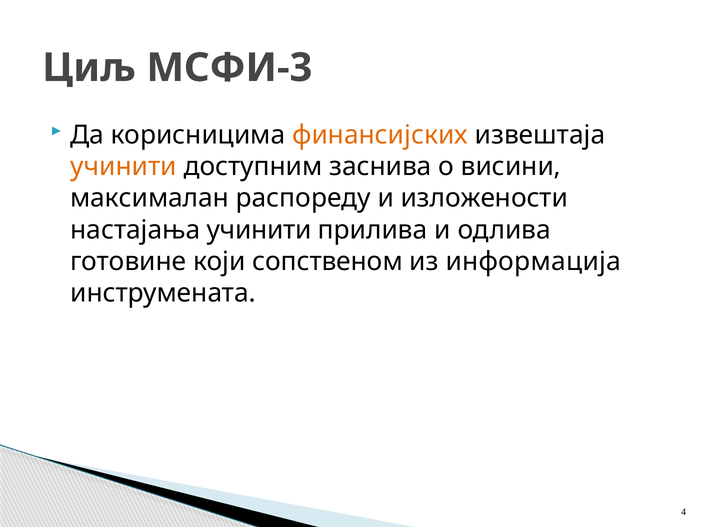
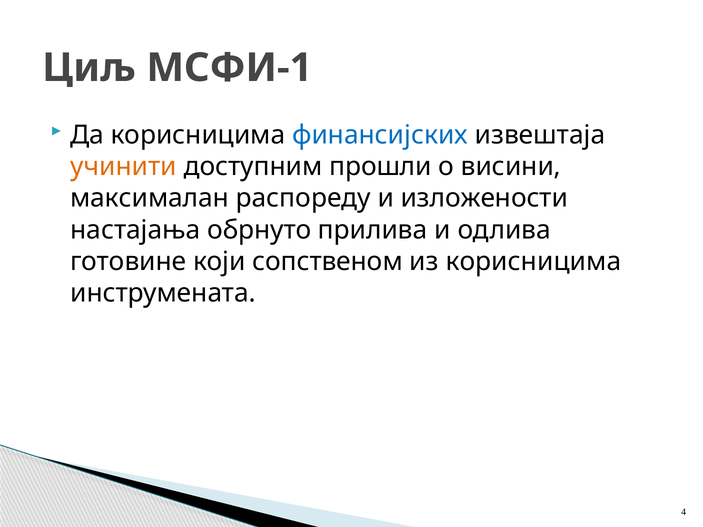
МСФИ-3: МСФИ-3 -> МСФИ-1 (229, 68)
финансијских colour: orange -> blue (380, 135)
заснива: заснива -> прошли (381, 167)
настајања учинити: учинити -> обрнуто (259, 230)
из информацијa: информацијa -> корисницима (533, 262)
